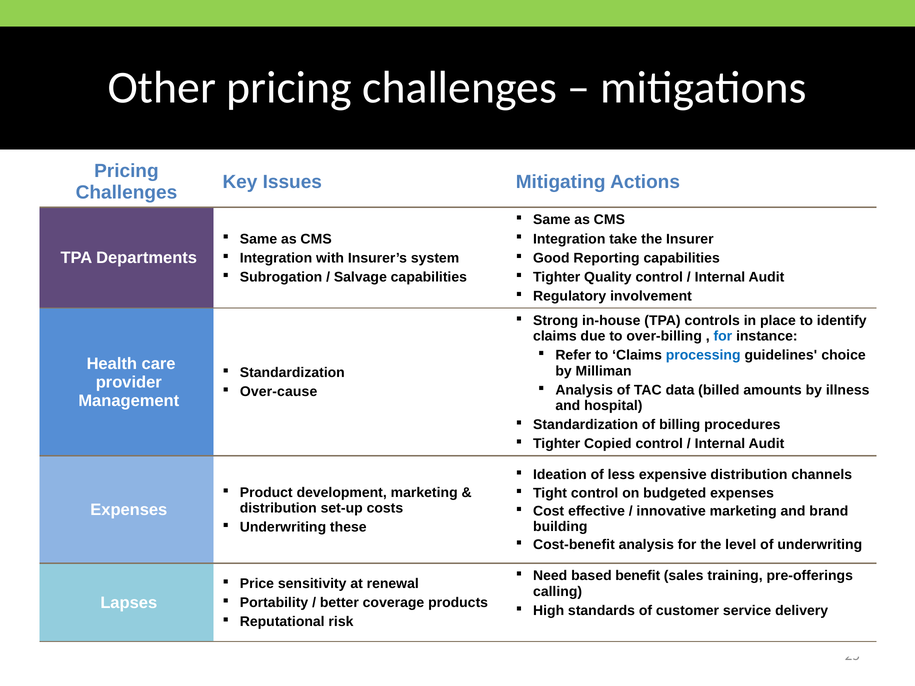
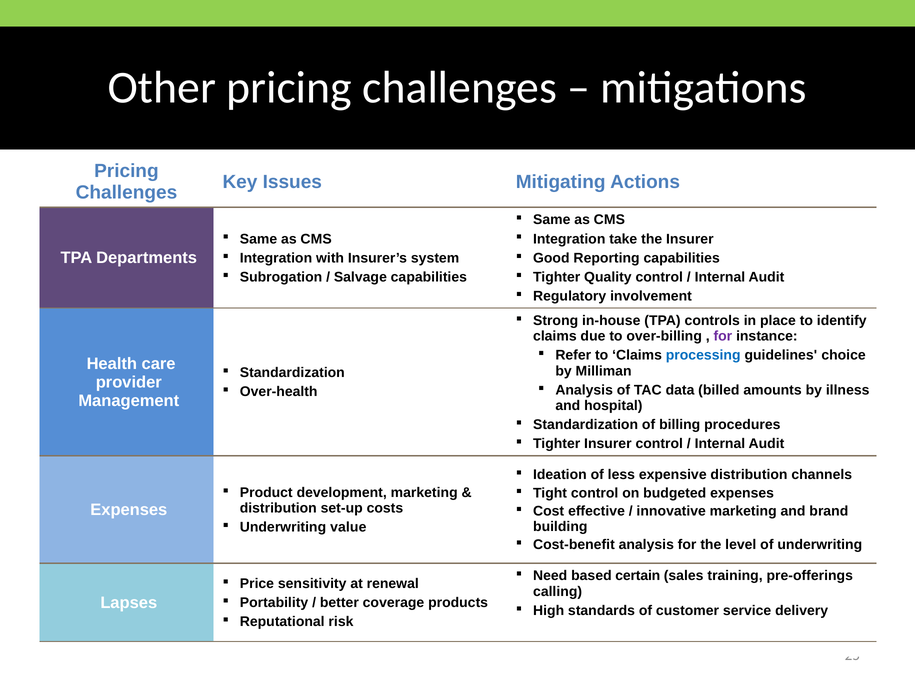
for colour: blue -> purple (723, 336)
Over-cause: Over-cause -> Over-health (279, 392)
Tighter Copied: Copied -> Insurer (608, 444)
these: these -> value (348, 527)
benefit: benefit -> certain (638, 576)
